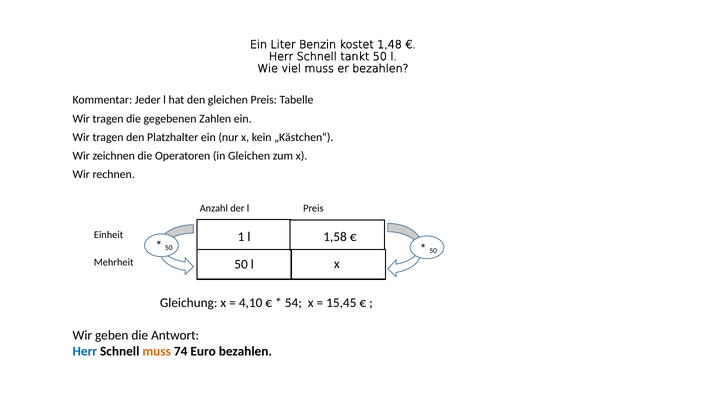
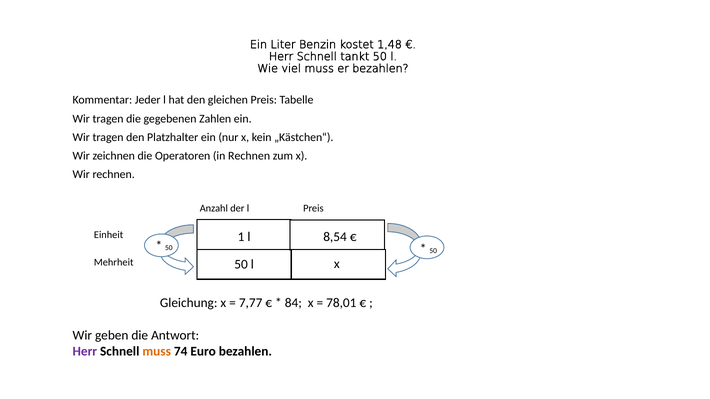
in Gleichen: Gleichen -> Rechnen (249, 156)
1,58: 1,58 -> 8,54 (335, 237)
4,10: 4,10 -> 7,77 (251, 303)
54: 54 -> 84 (293, 303)
15,45: 15,45 -> 78,01 (341, 303)
Herr colour: blue -> purple (85, 352)
